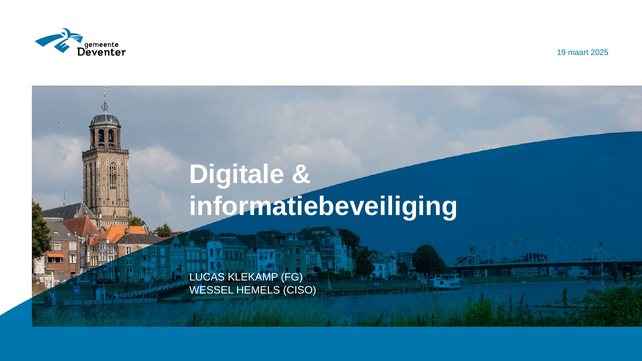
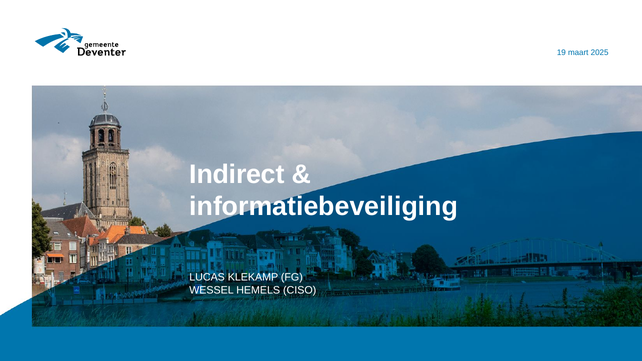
Digitale: Digitale -> Indirect (237, 175)
